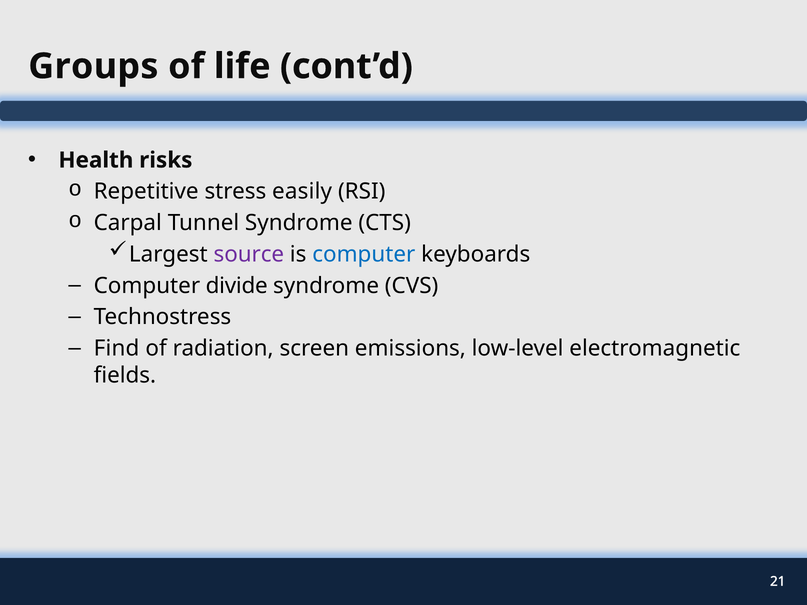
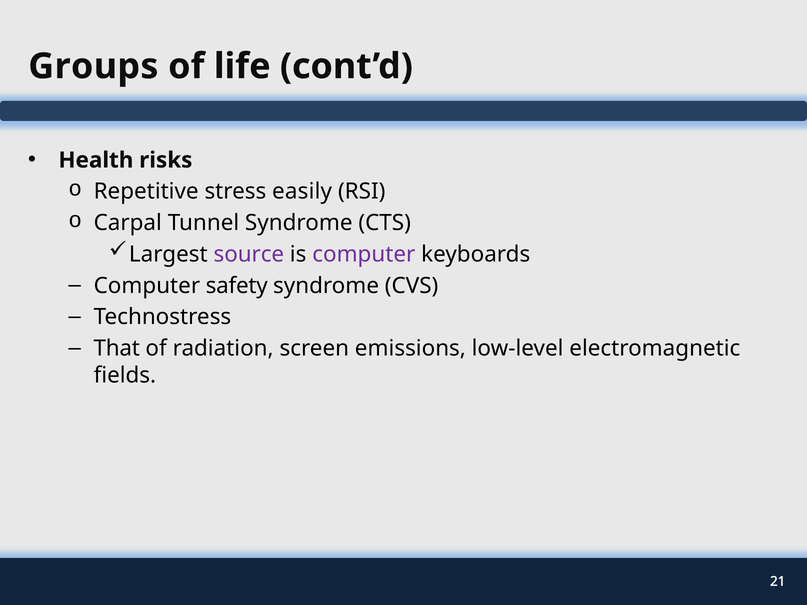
computer colour: blue -> purple (364, 254)
divide: divide -> safety (237, 286)
Find: Find -> That (117, 349)
